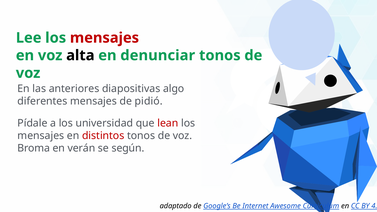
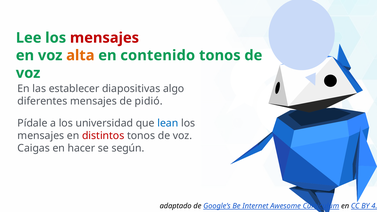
alta colour: black -> orange (80, 55)
denunciar: denunciar -> contenido (158, 55)
anteriores: anteriores -> establecer (74, 89)
lean colour: red -> blue (168, 123)
Broma: Broma -> Caigas (34, 148)
verán: verán -> hacer (81, 148)
